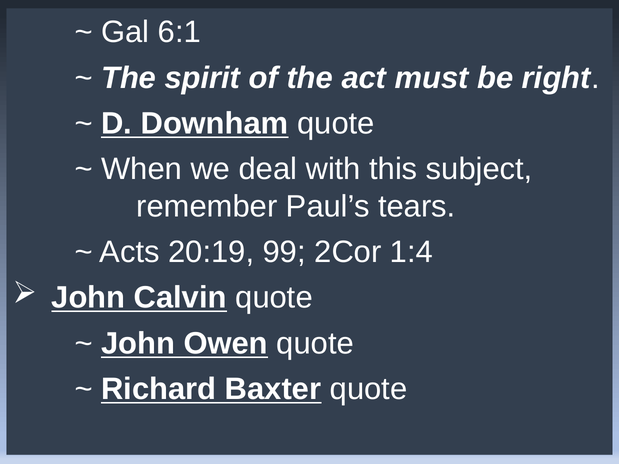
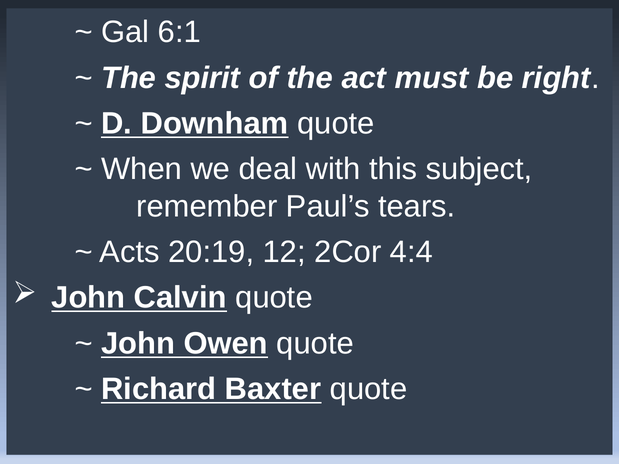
99: 99 -> 12 (284, 252)
1:4: 1:4 -> 4:4 (411, 252)
